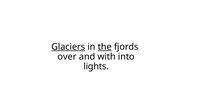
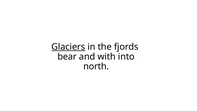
the underline: present -> none (105, 47)
over: over -> bear (67, 57)
lights: lights -> north (96, 66)
